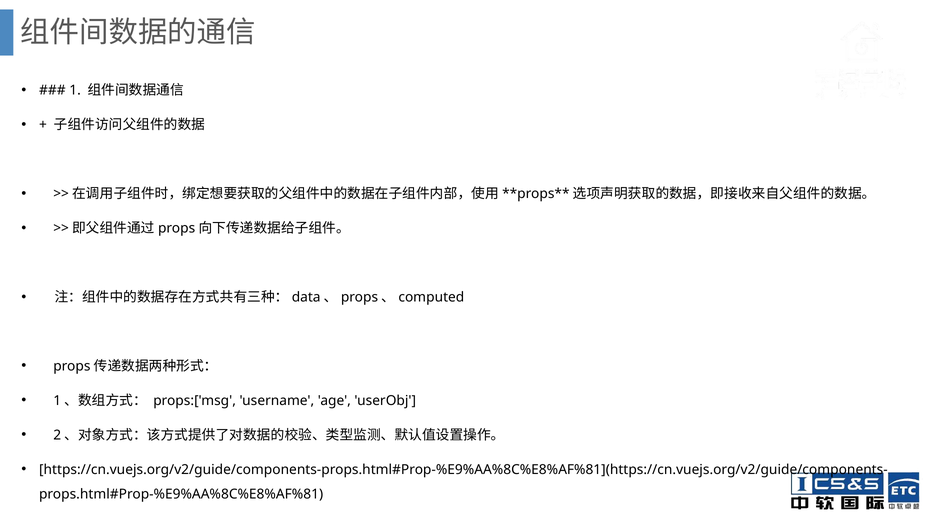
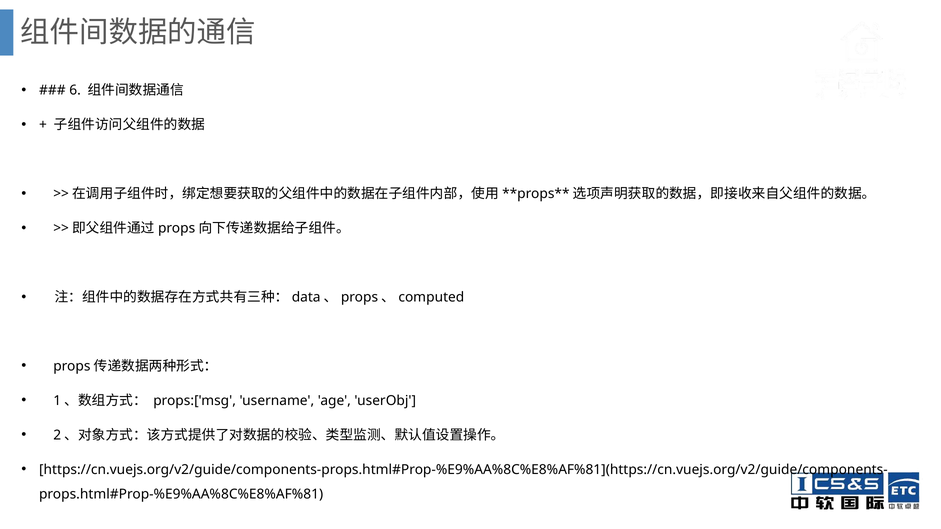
1: 1 -> 6 (75, 90)
